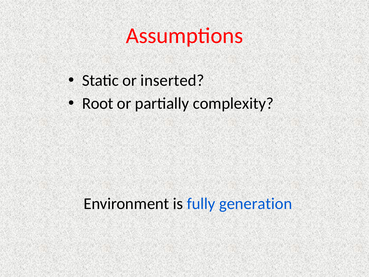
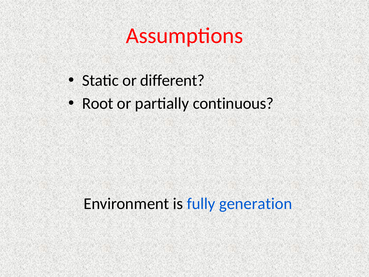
inserted: inserted -> different (173, 80)
complexity: complexity -> continuous (233, 103)
